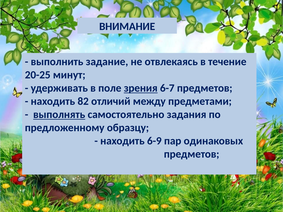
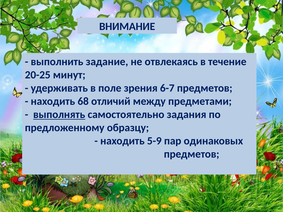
зрения underline: present -> none (141, 88)
82: 82 -> 68 (83, 101)
6-9: 6-9 -> 5-9 (154, 141)
